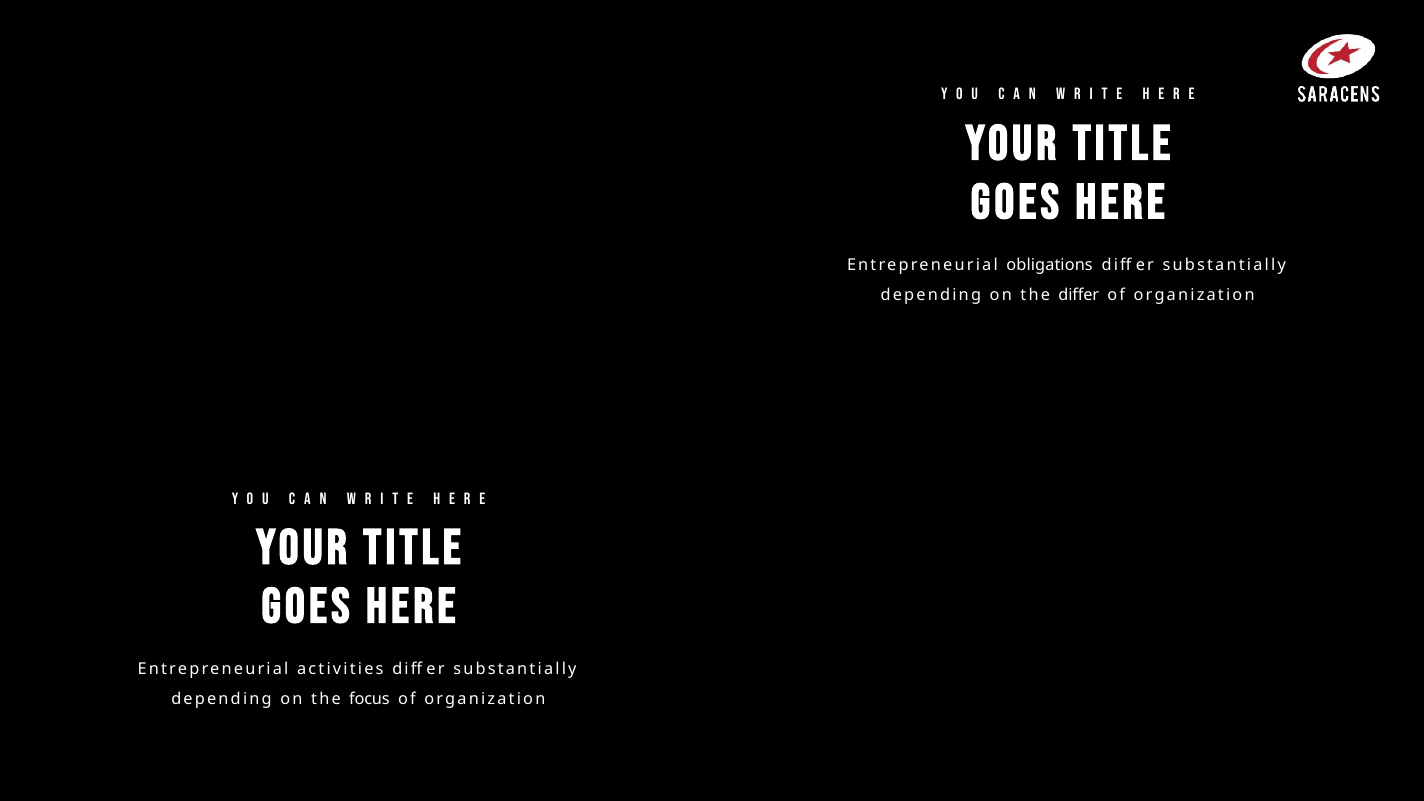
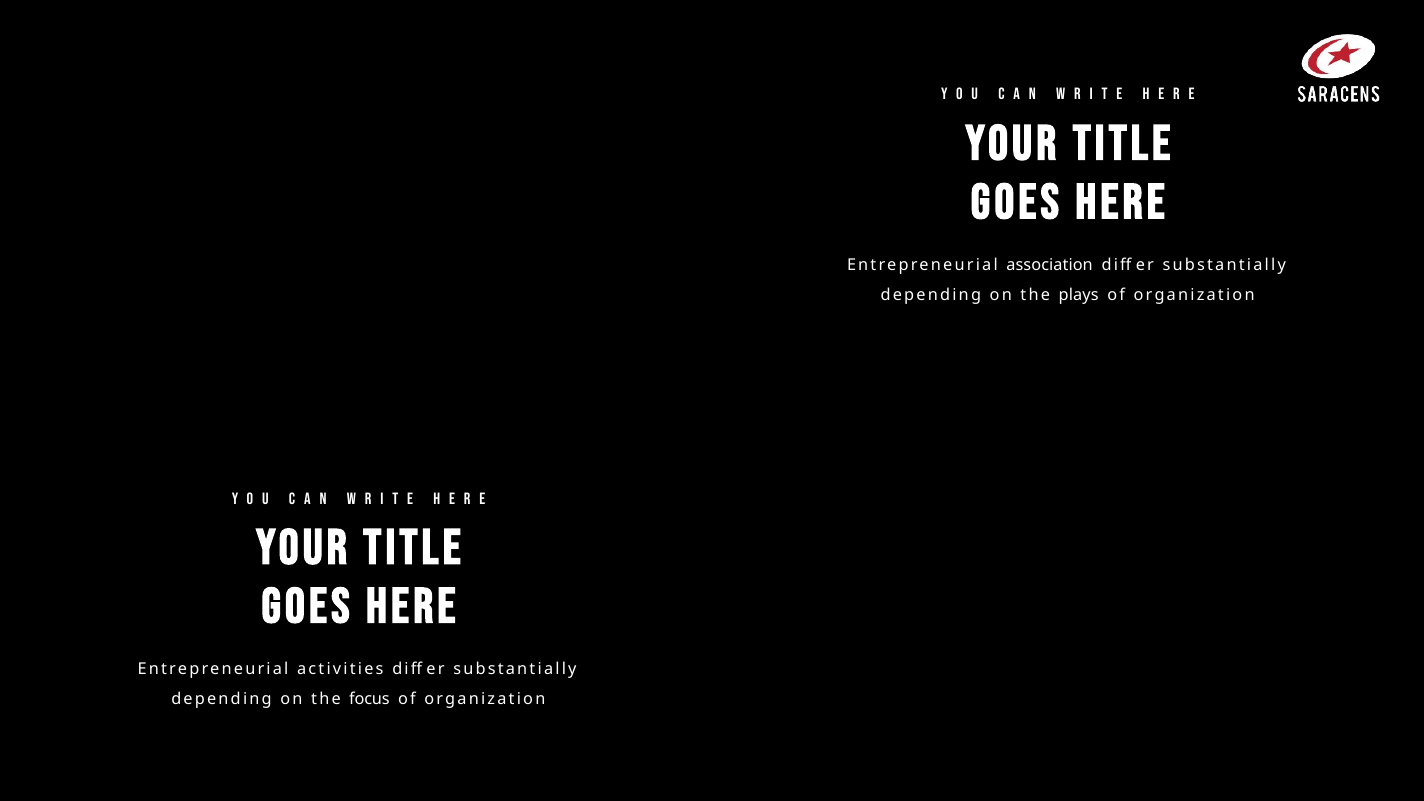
obligations: obligations -> association (1050, 266)
differ: differ -> plays (1079, 295)
